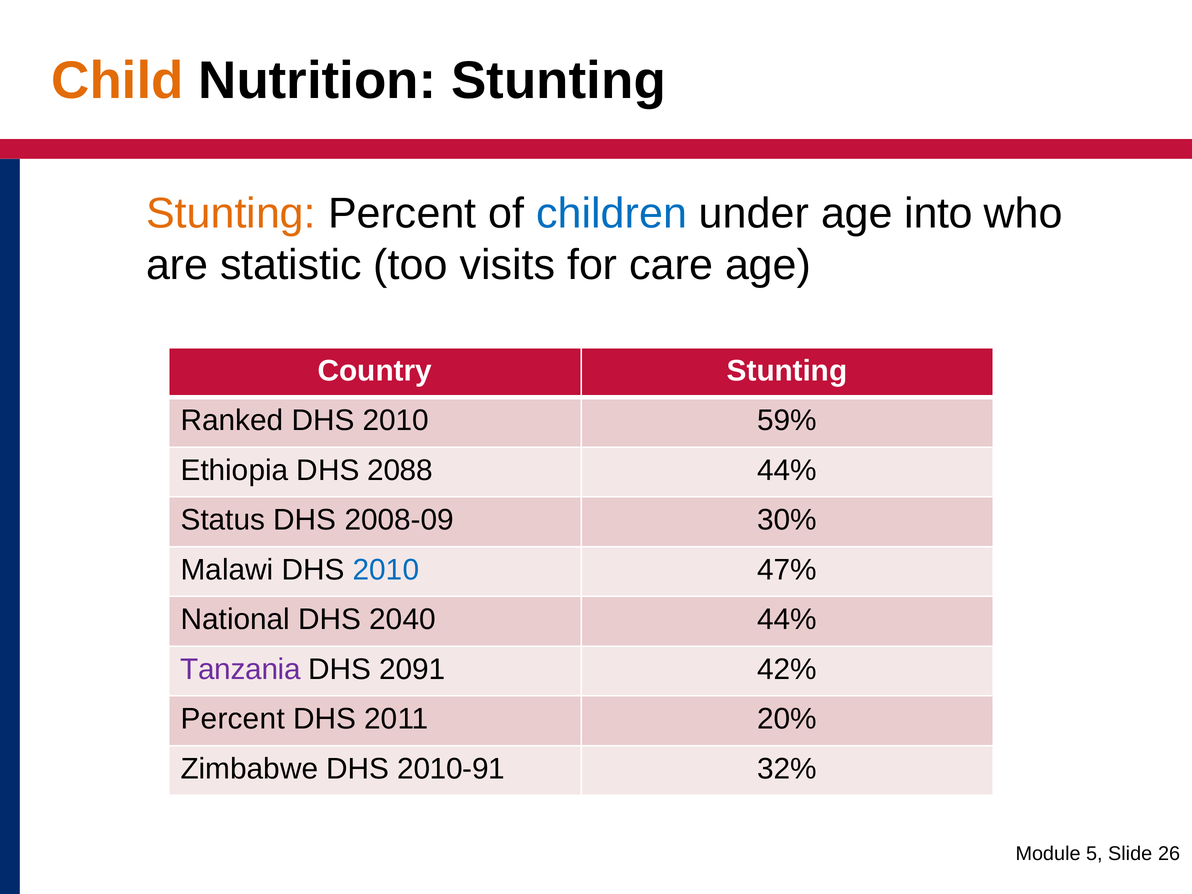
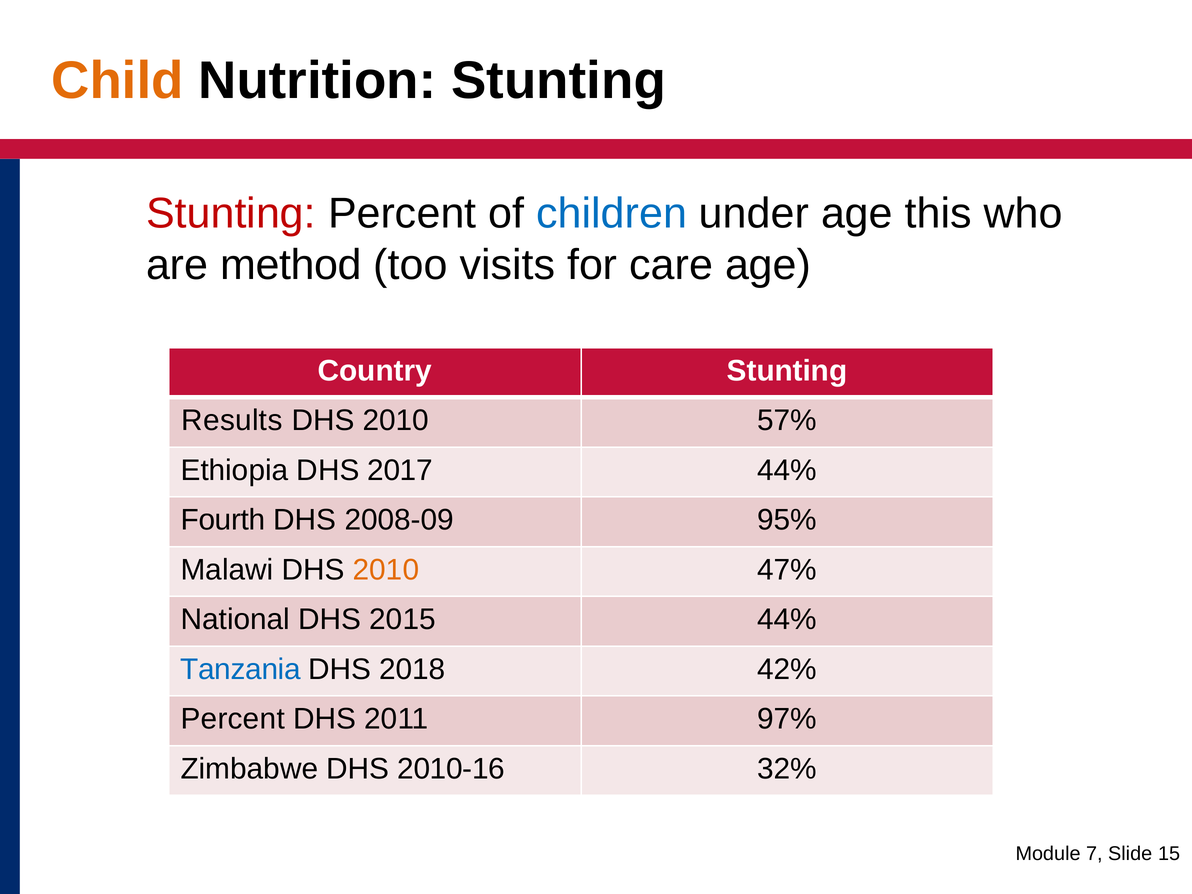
Stunting colour: orange -> red (231, 214)
into: into -> this (938, 214)
statistic: statistic -> method (291, 265)
Ranked: Ranked -> Results (232, 421)
59%: 59% -> 57% (787, 421)
2088: 2088 -> 2017 (400, 470)
Status: Status -> Fourth (223, 520)
30%: 30% -> 95% (787, 520)
2010 colour: blue -> orange (386, 570)
2040: 2040 -> 2015 (403, 619)
Tanzania colour: purple -> blue (241, 669)
2091: 2091 -> 2018 (412, 669)
20%: 20% -> 97% (787, 719)
2010-91: 2010-91 -> 2010-16 (451, 769)
5: 5 -> 7 (1094, 854)
26: 26 -> 15 (1169, 854)
